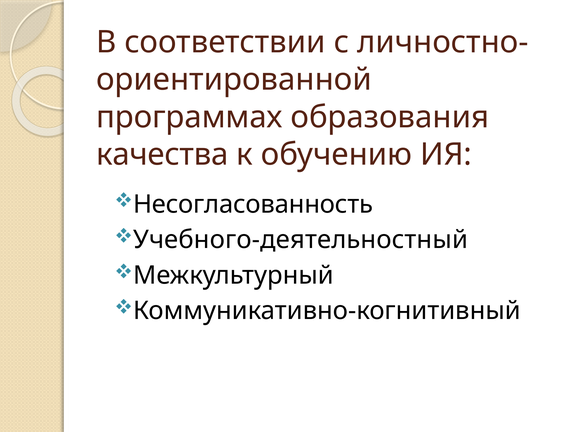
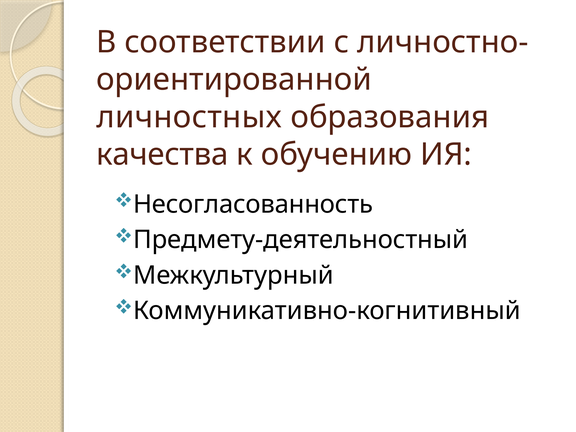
программах: программах -> личностных (189, 117)
Учебного-деятельностный: Учебного-деятельностный -> Предмету-деятельностный (301, 240)
